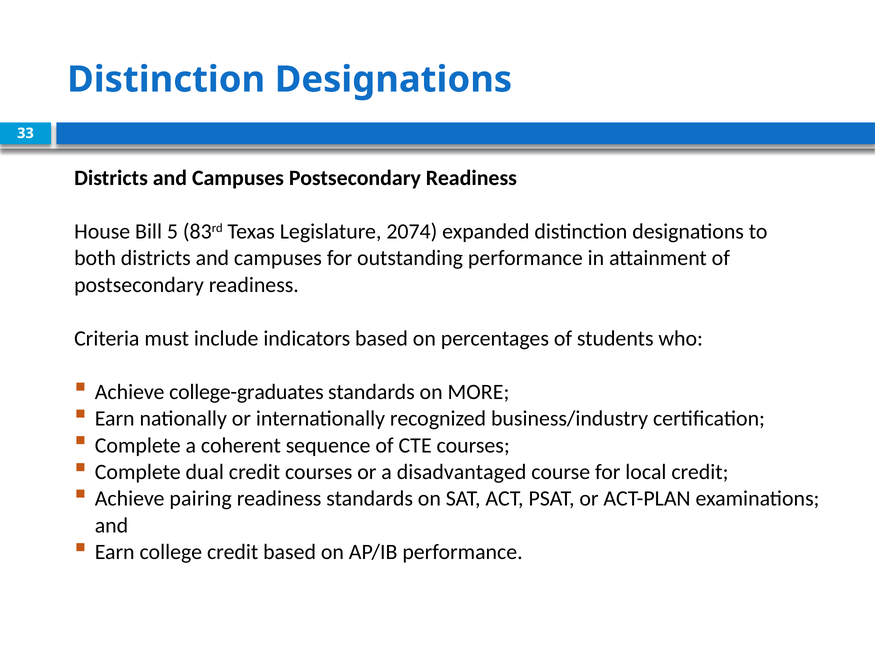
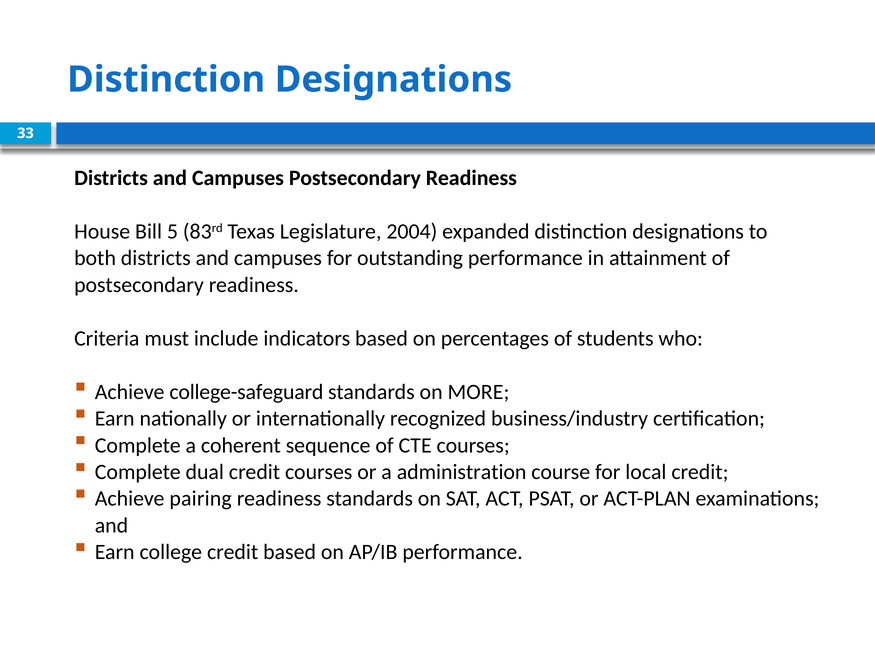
2074: 2074 -> 2004 (412, 232)
college-graduates: college-graduates -> college-safeguard (246, 392)
disadvantaged: disadvantaged -> administration (462, 472)
